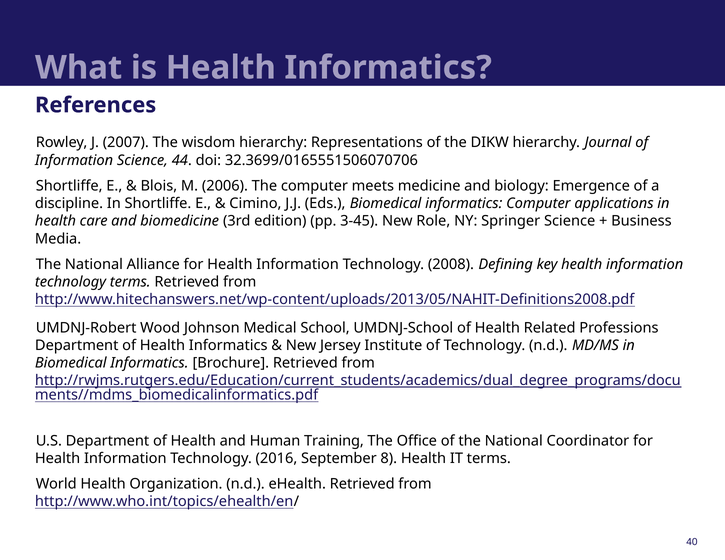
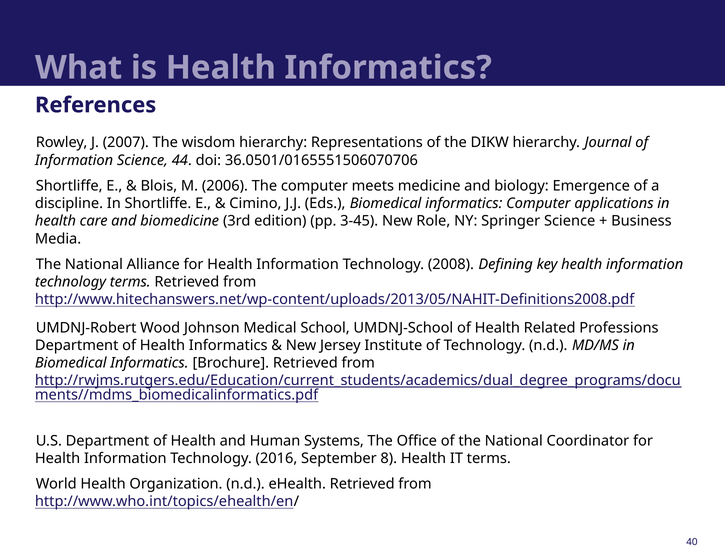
32.3699/0165551506070706: 32.3699/0165551506070706 -> 36.0501/0165551506070706 (321, 160)
Training: Training -> Systems (334, 441)
